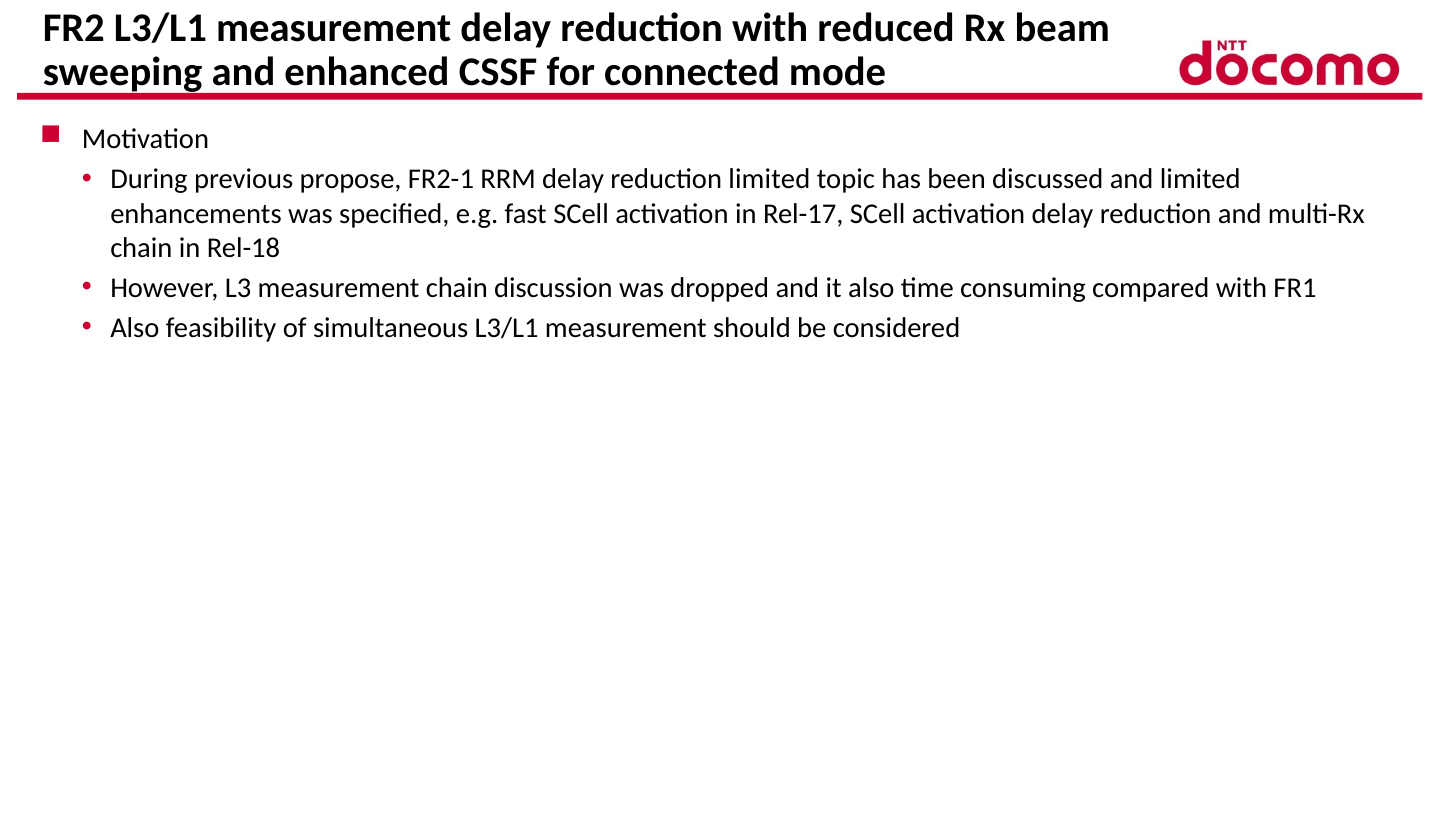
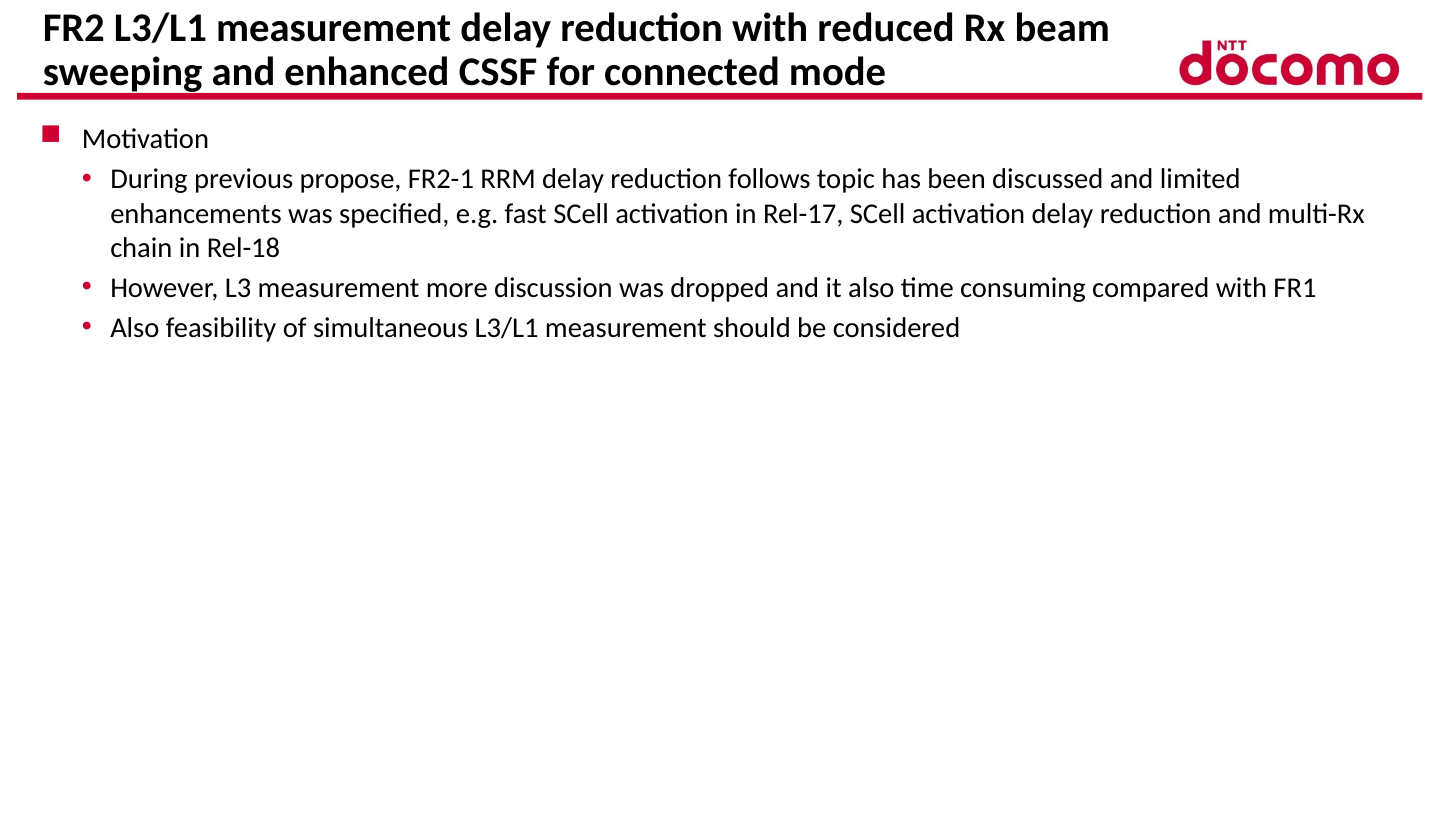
reduction limited: limited -> follows (770, 179)
measurement chain: chain -> more (457, 288)
